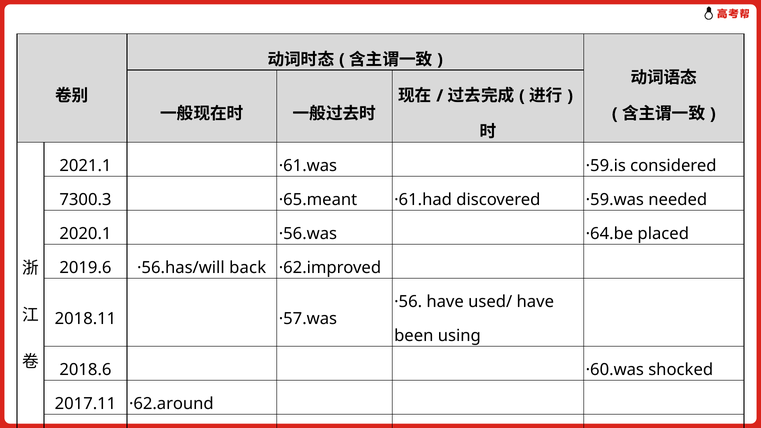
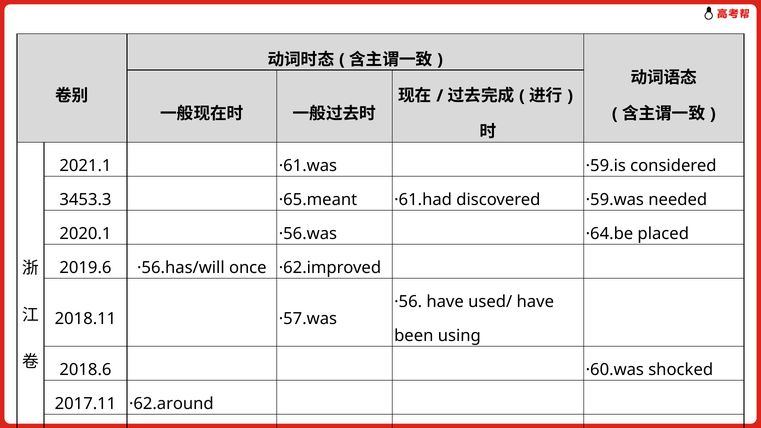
7300.3: 7300.3 -> 3453.3 (85, 200)
back: back -> once (248, 268)
